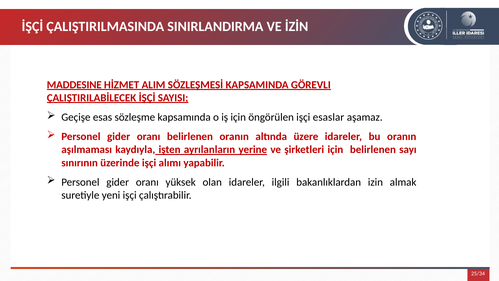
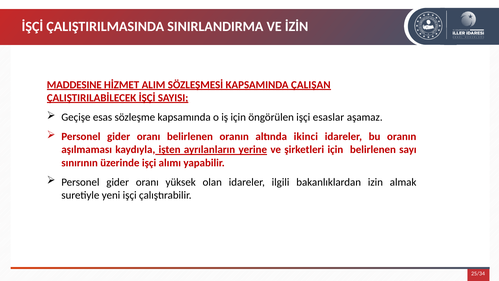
GÖREVLI: GÖREVLI -> ÇALIŞAN (311, 85)
üzere: üzere -> ikinci (306, 136)
